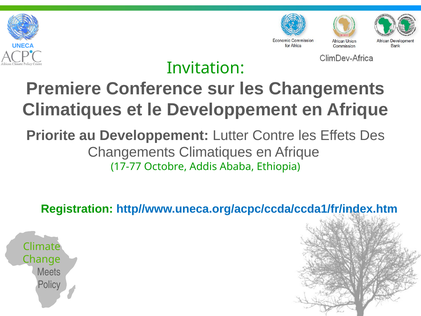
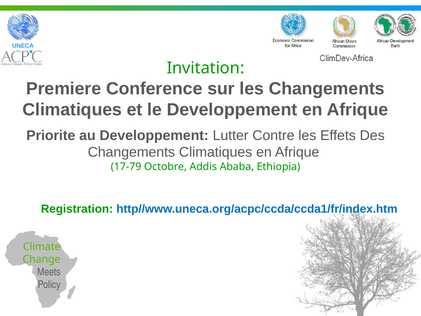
17-77: 17-77 -> 17-79 (126, 167)
